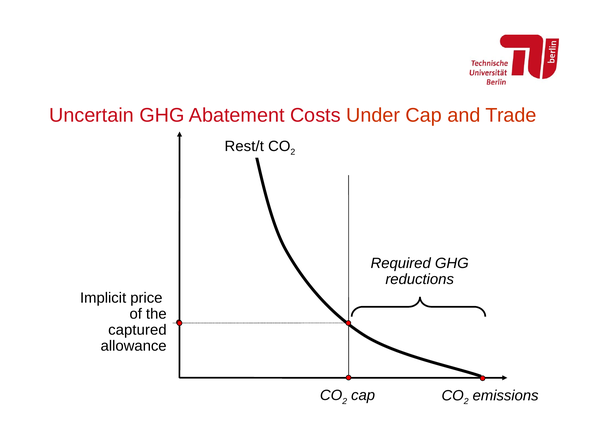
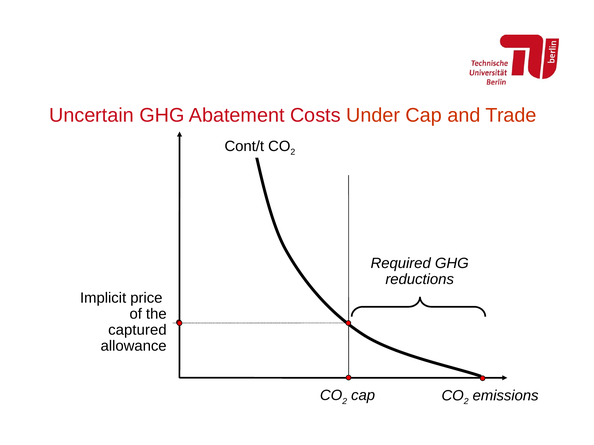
Rest/t: Rest/t -> Cont/t (244, 146)
